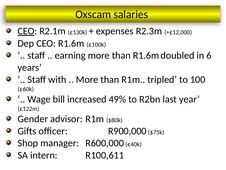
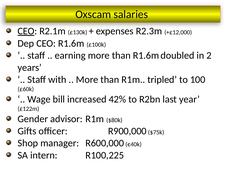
6: 6 -> 2 (209, 55)
49%: 49% -> 42% (117, 99)
R100,611: R100,611 -> R100,225 (105, 155)
